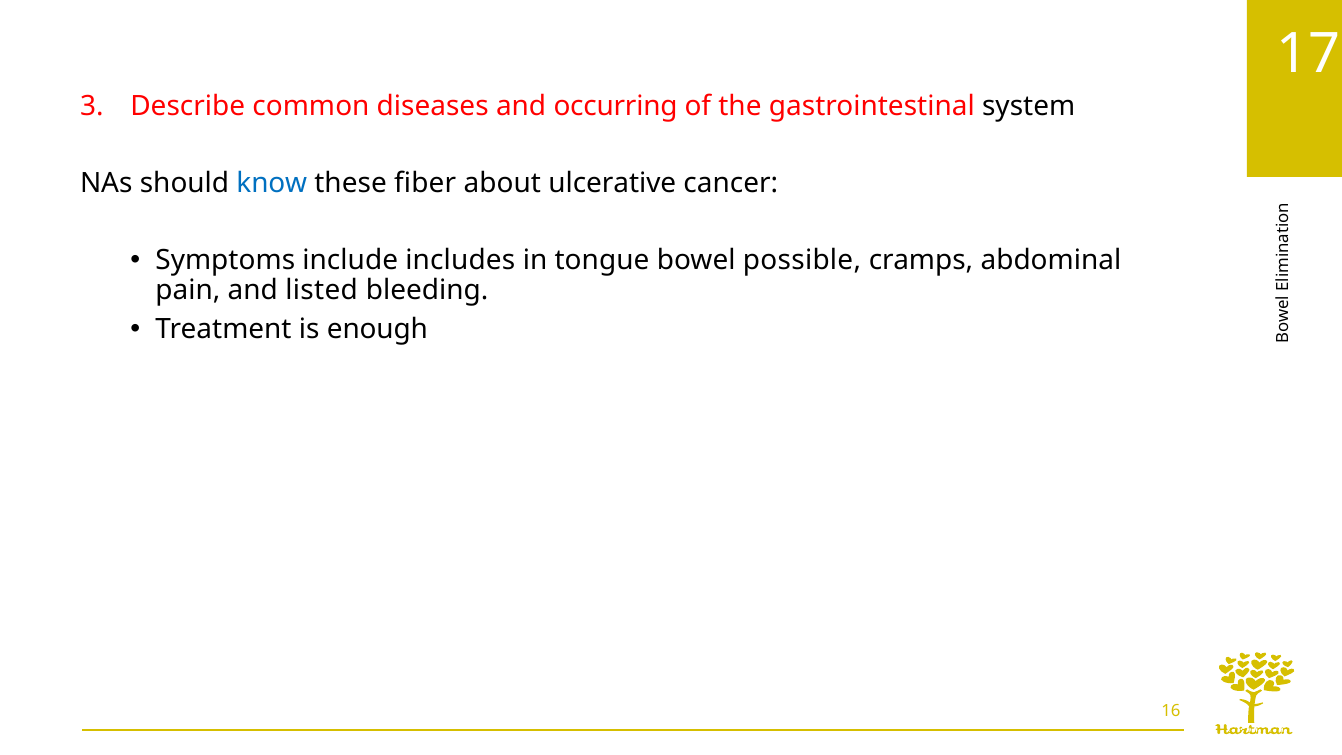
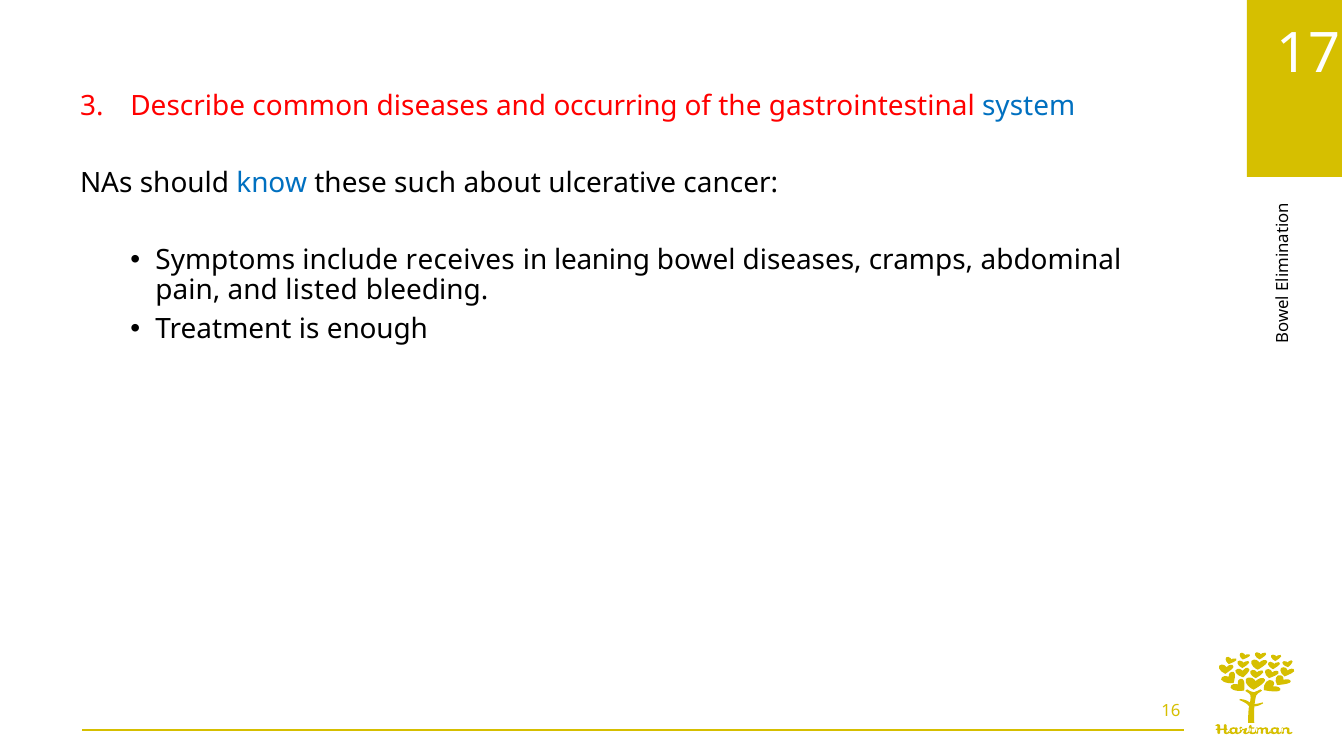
system colour: black -> blue (1029, 106)
fiber: fiber -> such (425, 183)
includes: includes -> receives (460, 260)
tongue: tongue -> leaning (602, 260)
bowel possible: possible -> diseases (802, 260)
